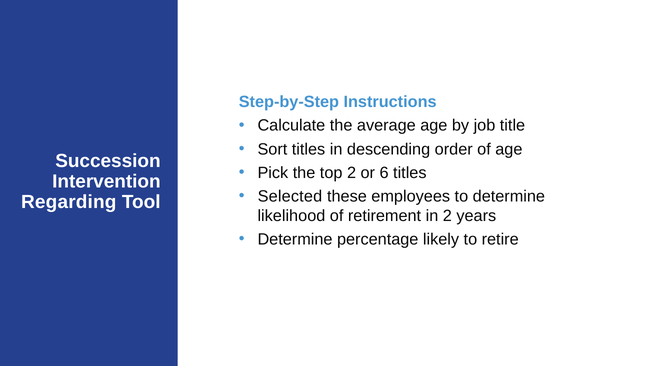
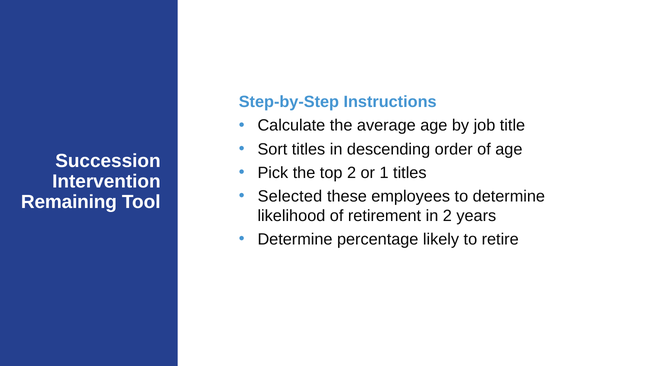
6: 6 -> 1 (384, 173)
Regarding: Regarding -> Remaining (69, 202)
